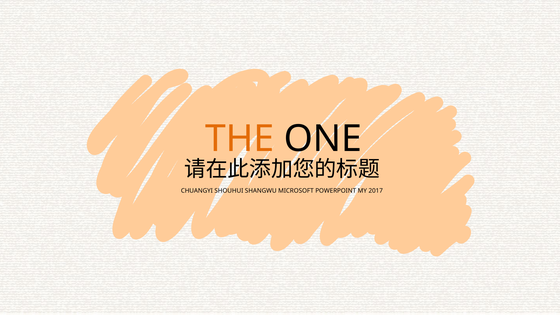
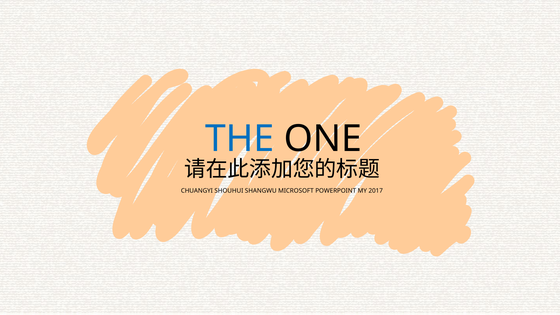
THE colour: orange -> blue (240, 139)
